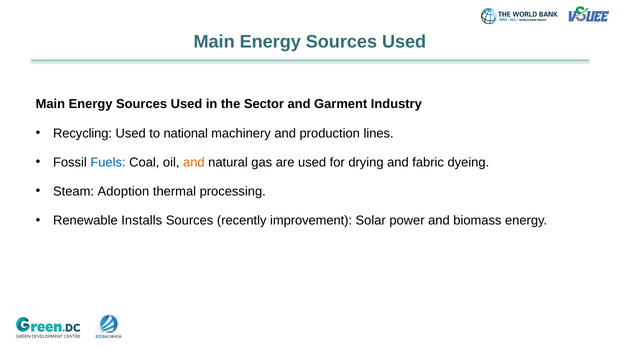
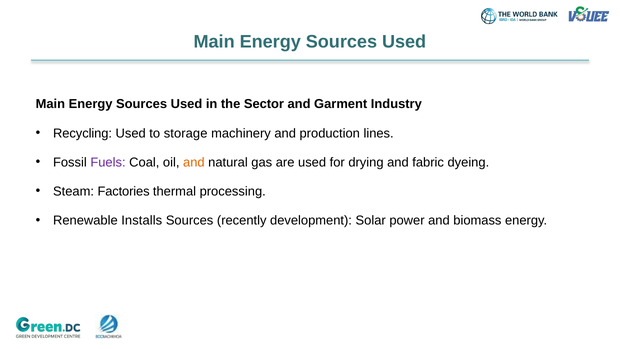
national: national -> storage (186, 133)
Fuels colour: blue -> purple (108, 162)
Adoption: Adoption -> Factories (124, 191)
improvement: improvement -> development (311, 220)
